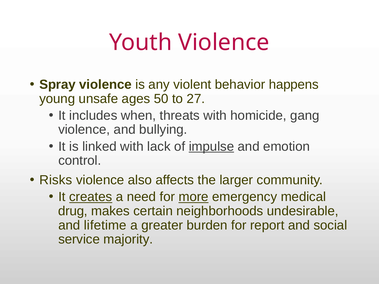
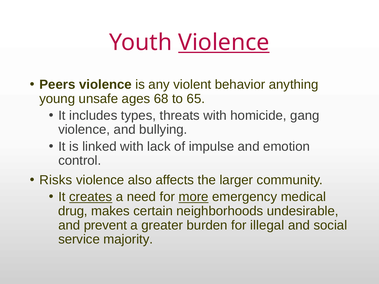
Violence underline: none -> present (224, 42)
Spray: Spray -> Peers (57, 85)
happens: happens -> anything (294, 85)
50: 50 -> 68 (161, 99)
27: 27 -> 65 (196, 99)
when: when -> types (139, 116)
impulse underline: present -> none (211, 147)
lifetime: lifetime -> prevent (105, 225)
report: report -> illegal (267, 225)
